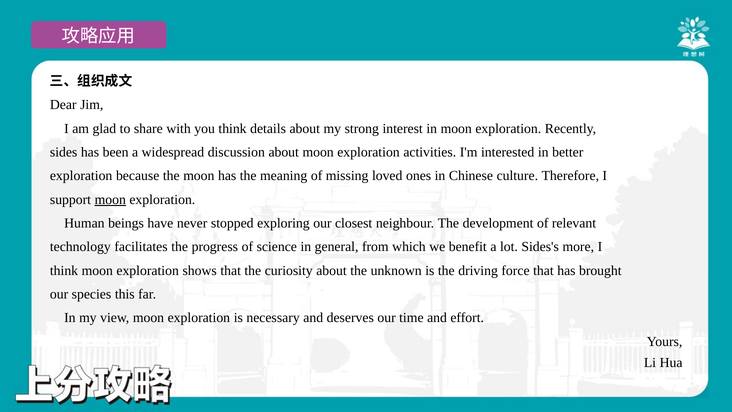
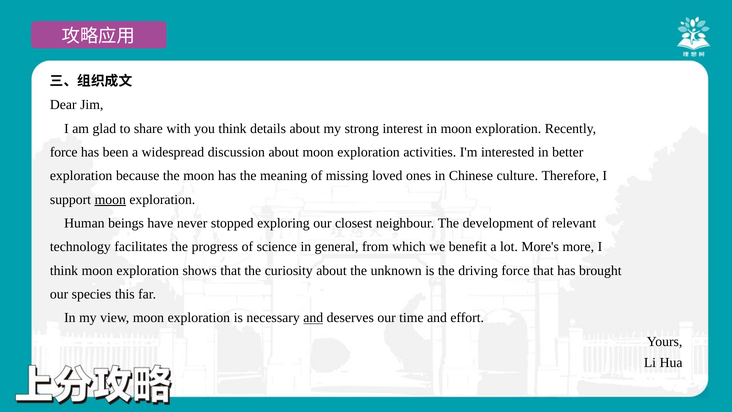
sides: sides -> force (64, 152)
Sides's: Sides's -> More's (540, 247)
and underline: none -> present (313, 318)
